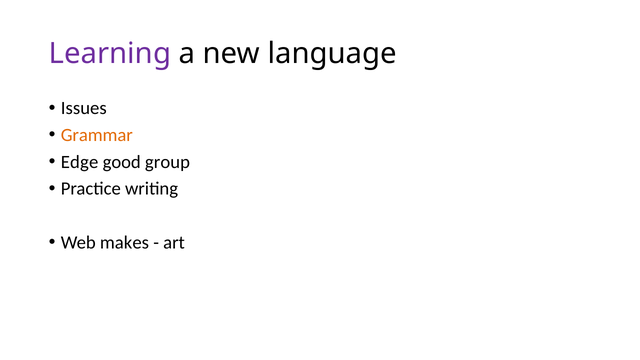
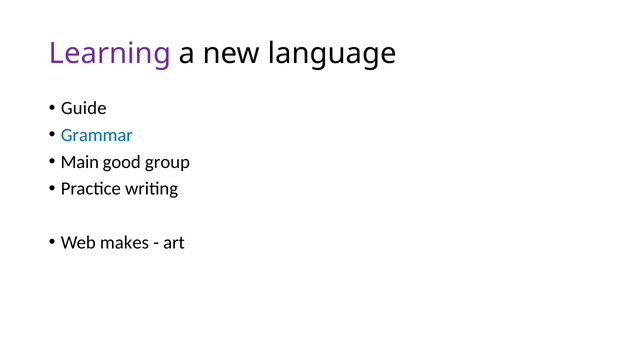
Issues: Issues -> Guide (84, 108)
Grammar colour: orange -> blue (97, 135)
Edge: Edge -> Main (80, 162)
